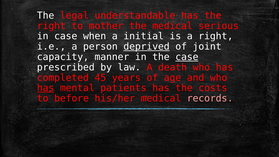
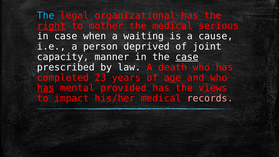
The colour: white -> light blue (46, 15)
understandable: understandable -> organizational (135, 15)
right underline: none -> present (51, 26)
initial: initial -> waiting (144, 36)
a right: right -> cause (216, 36)
deprived underline: present -> none (147, 47)
45: 45 -> 23 (100, 78)
patients: patients -> provided (123, 88)
costs: costs -> views (213, 88)
before: before -> impact (72, 98)
